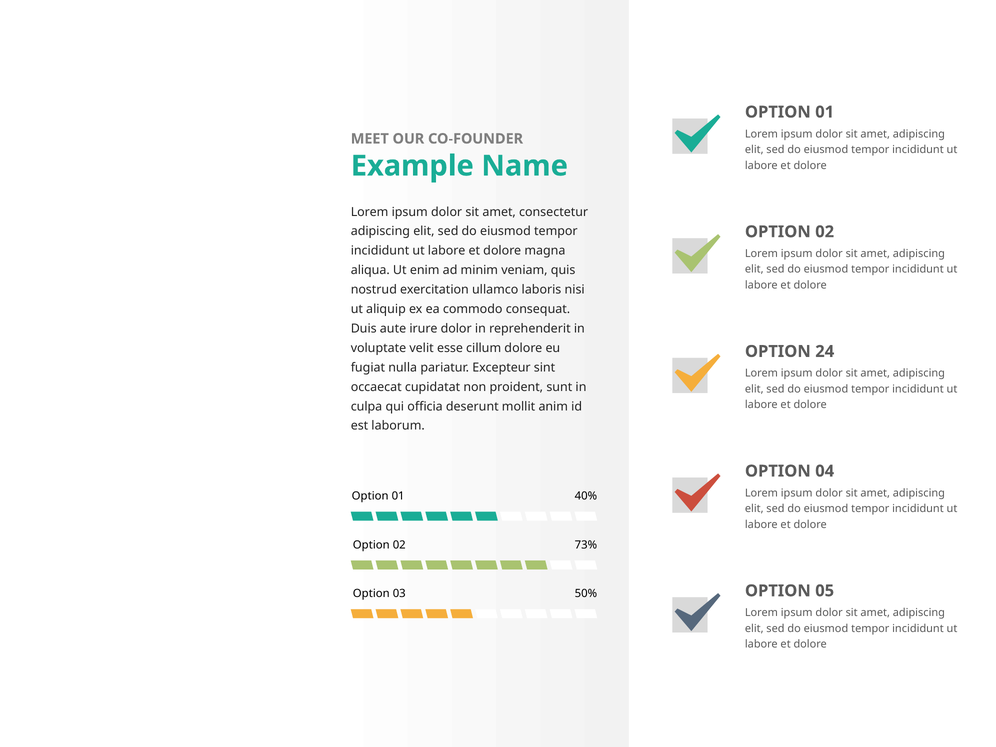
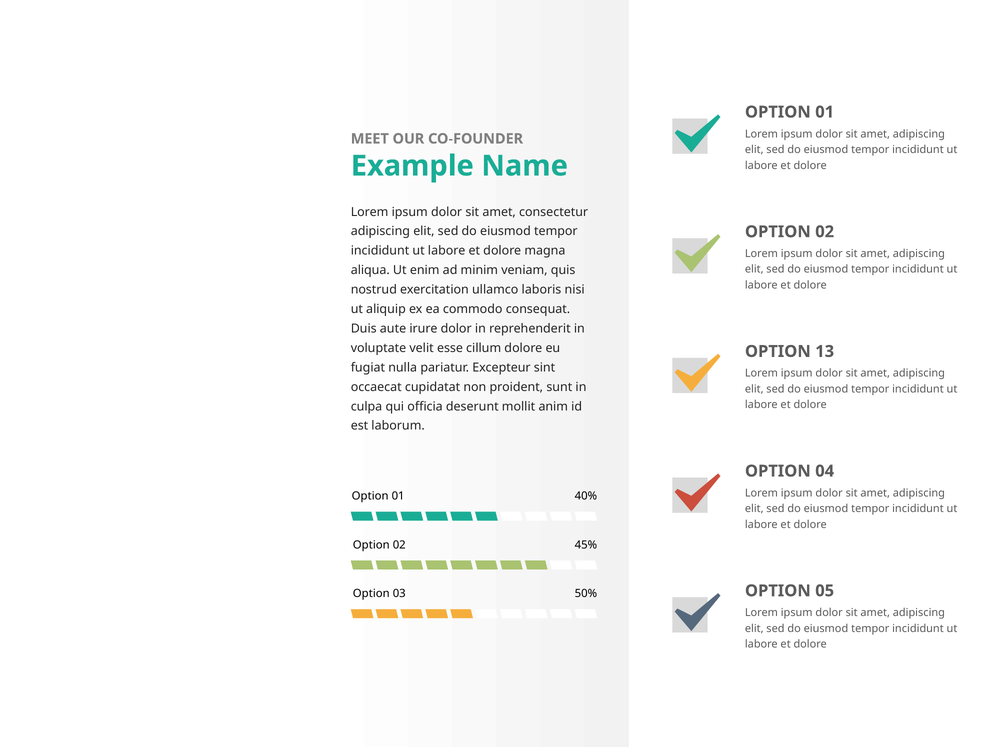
24: 24 -> 13 (825, 351)
73%: 73% -> 45% (586, 545)
